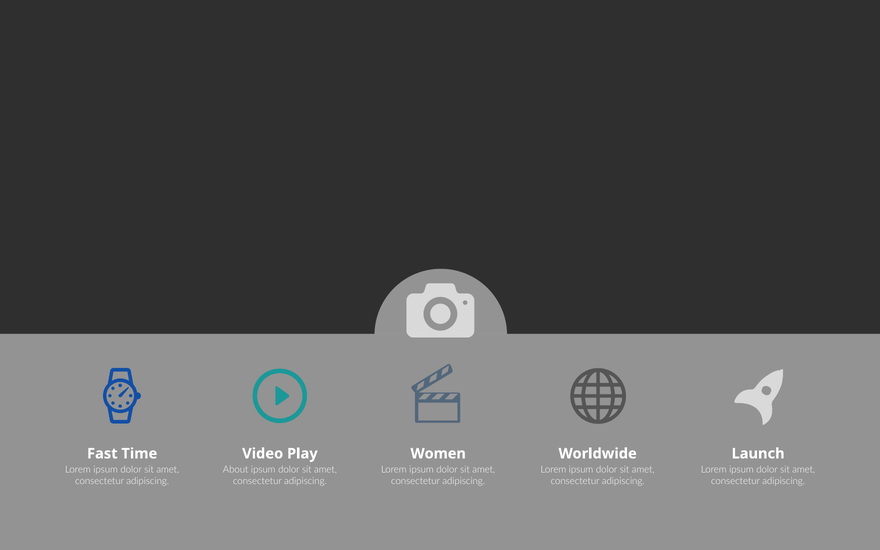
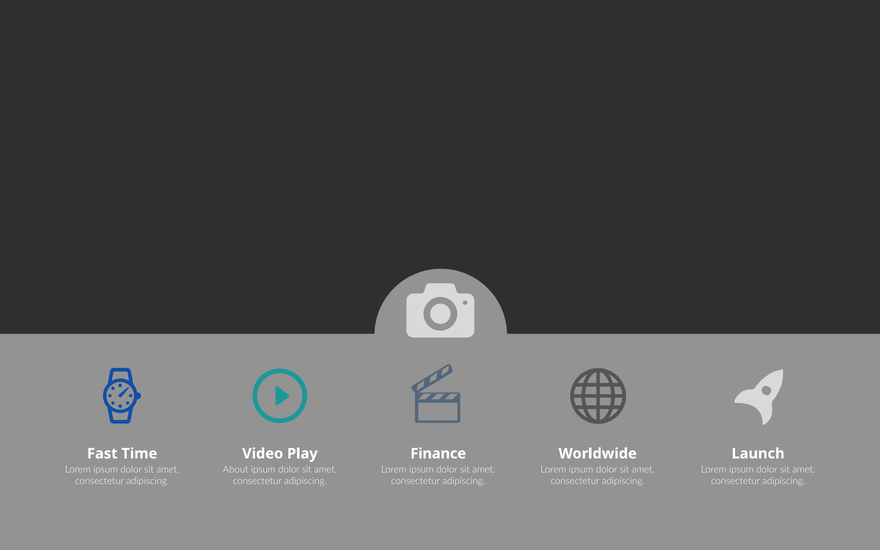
Women: Women -> Finance (438, 454)
